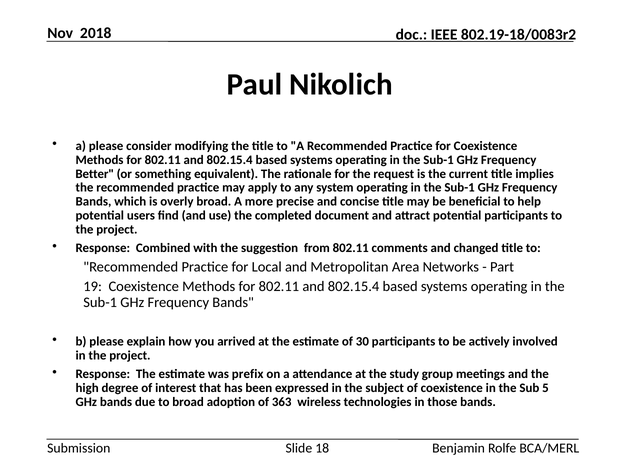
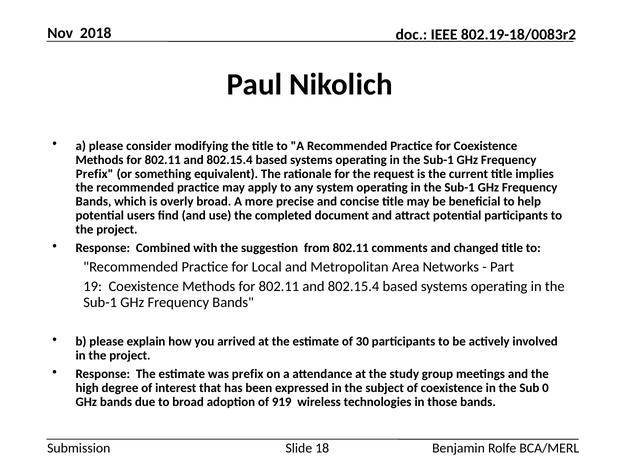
Better: Better -> Prefix (95, 174)
5: 5 -> 0 (545, 388)
363: 363 -> 919 (282, 402)
